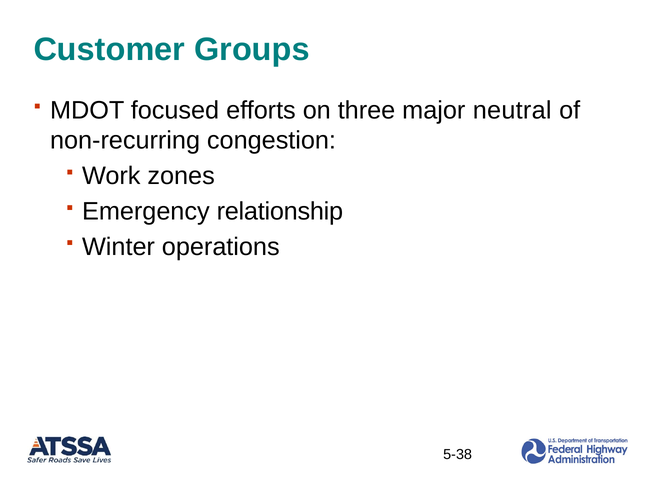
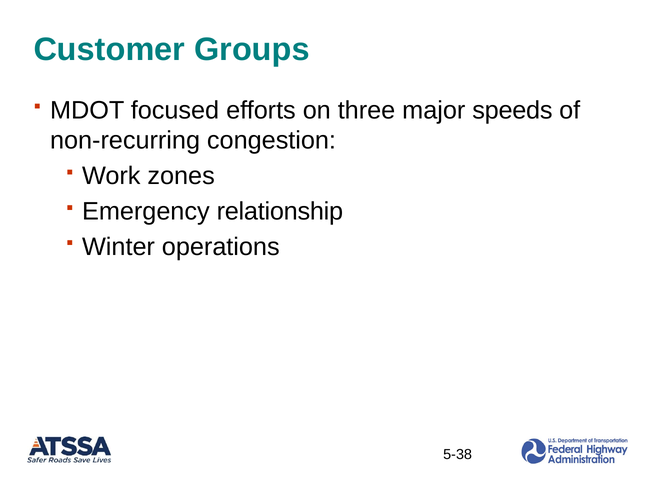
neutral: neutral -> speeds (512, 110)
